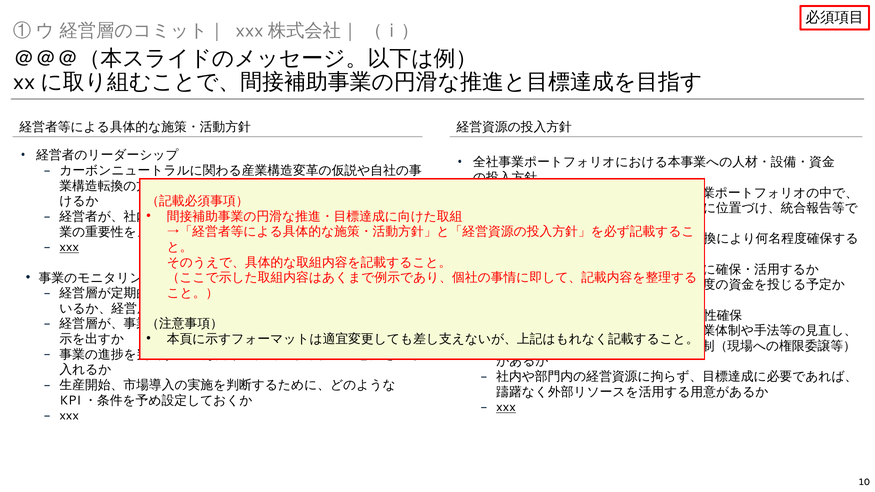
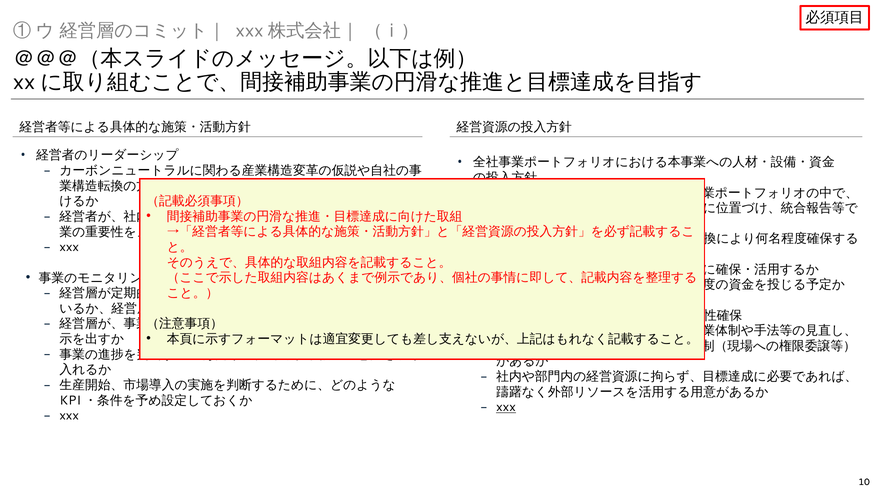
xxx underline: present -> none (69, 247)
